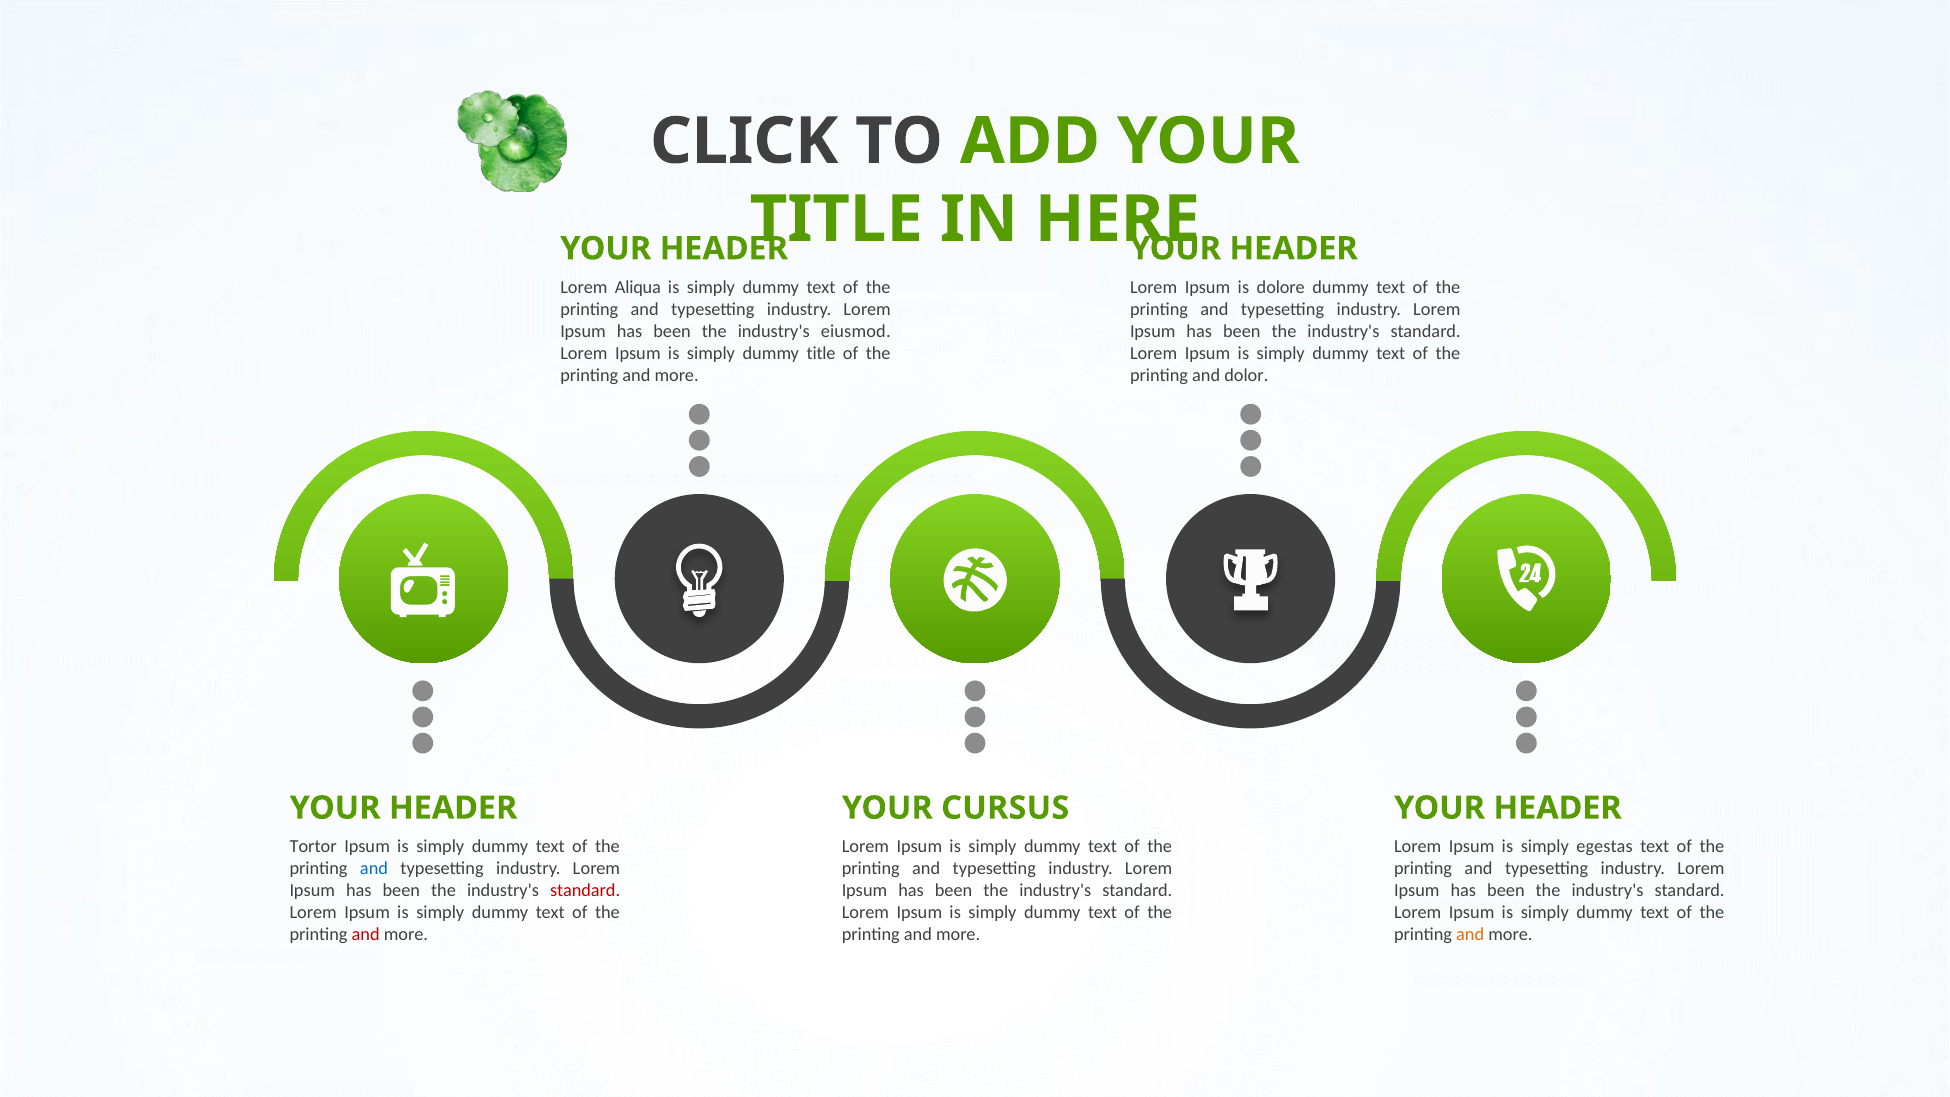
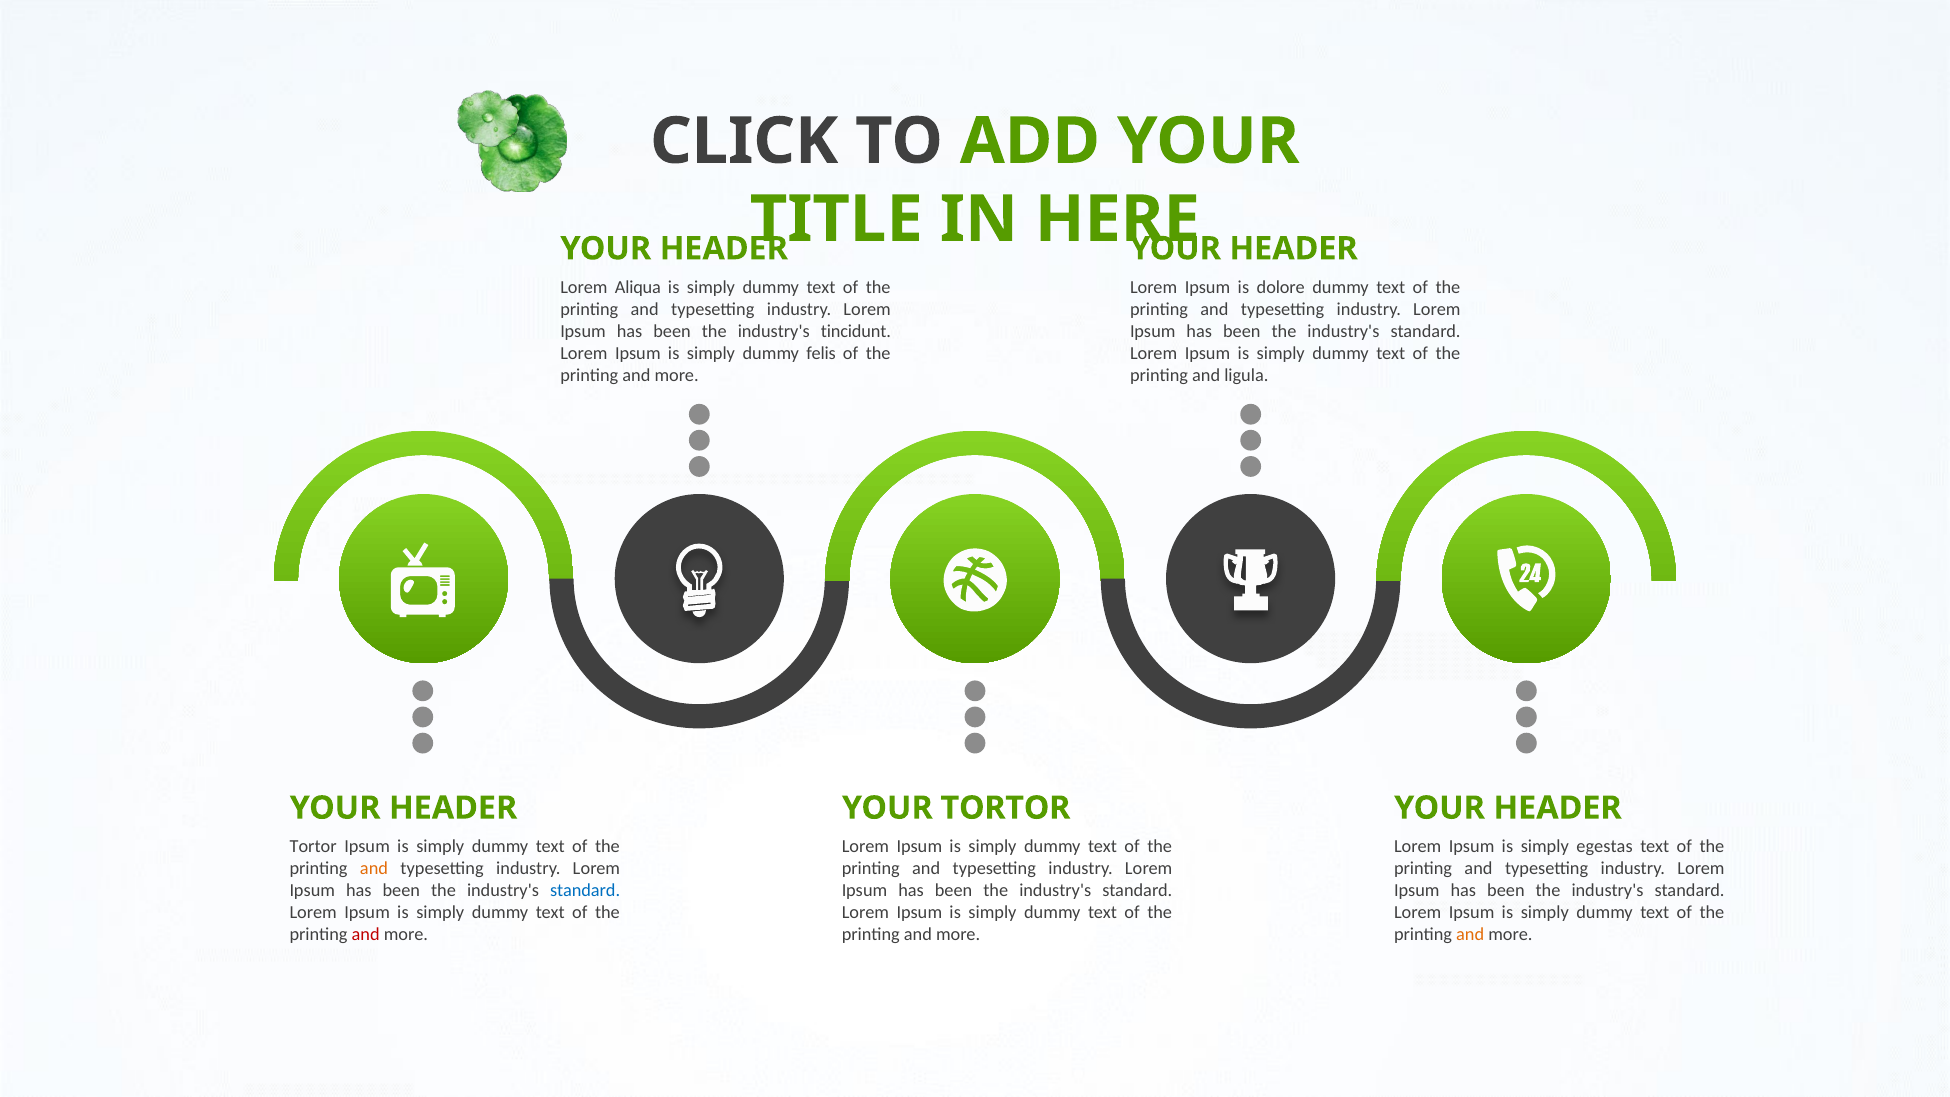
eiusmod: eiusmod -> tincidunt (856, 331)
dummy title: title -> felis (821, 353)
dolor: dolor -> ligula (1246, 375)
YOUR CURSUS: CURSUS -> TORTOR (1006, 808)
and colour: blue -> orange (374, 869)
standard colour: red -> blue (585, 891)
